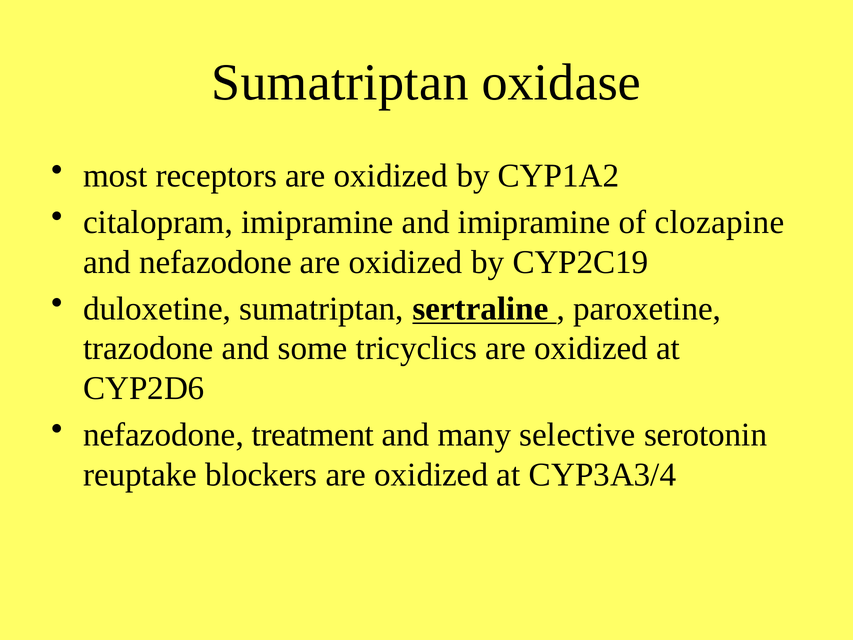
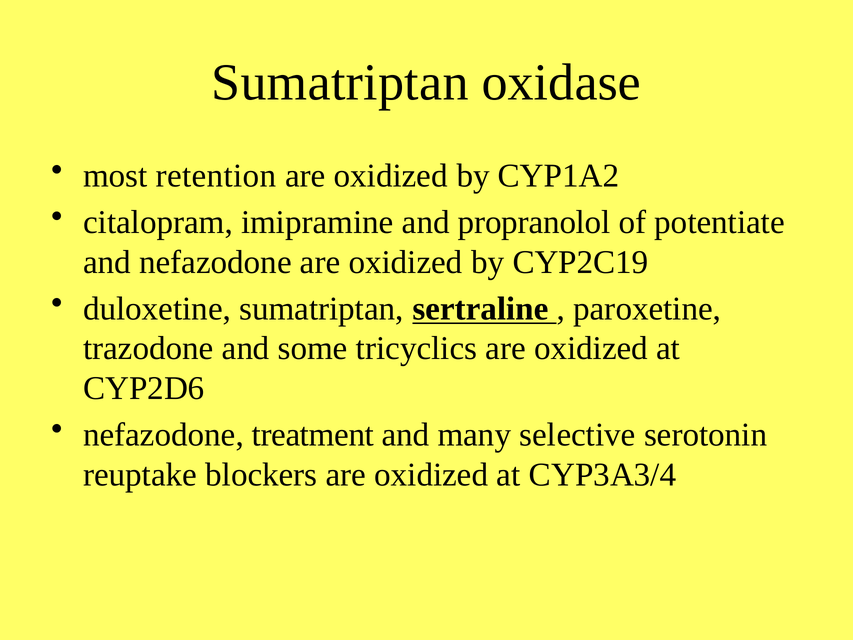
receptors: receptors -> retention (216, 176)
and imipramine: imipramine -> propranolol (534, 222)
clozapine: clozapine -> potentiate (720, 222)
